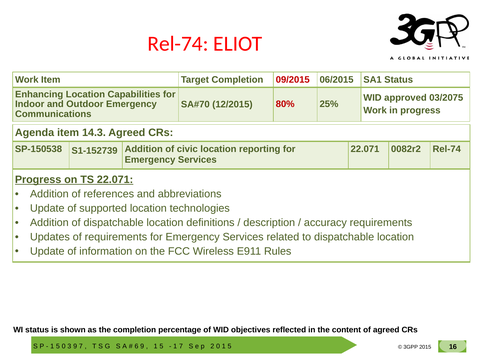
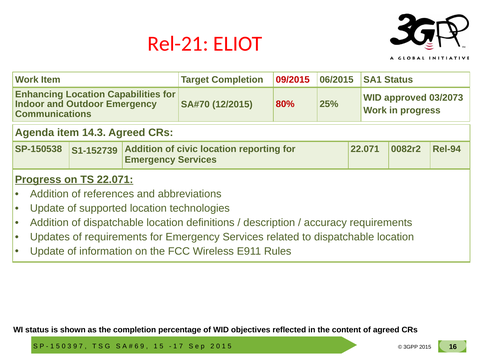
Rel-74: Rel-74 -> Rel-21 (178, 44)
03/2075: 03/2075 -> 03/2073 (446, 98)
0082r2 Rel-74: Rel-74 -> Rel-94 (447, 149)
